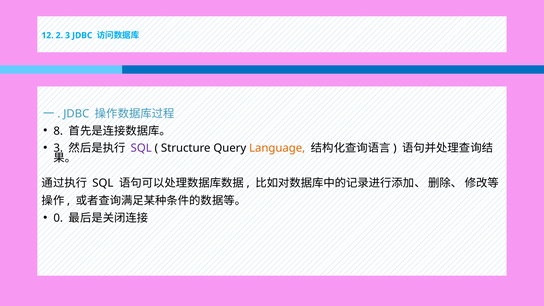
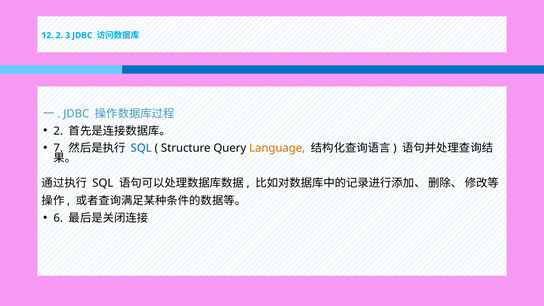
8: 8 -> 2 (58, 131)
3: 3 -> 7 (58, 148)
SQL colour: purple -> blue (141, 148)
0: 0 -> 6 (58, 218)
